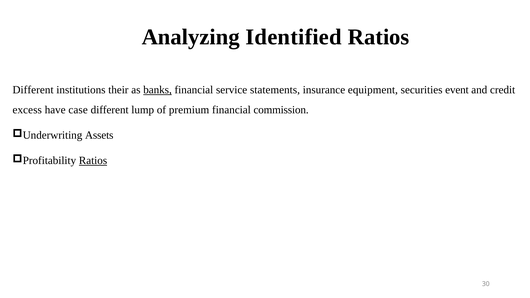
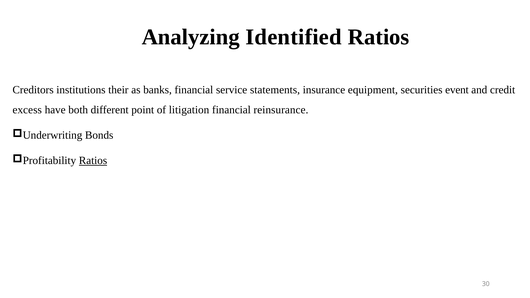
Different: Different -> Creditors (33, 90)
banks underline: present -> none (158, 90)
case: case -> both (78, 110)
lump: lump -> point (143, 110)
premium: premium -> litigation (189, 110)
commission: commission -> reinsurance (281, 110)
Assets: Assets -> Bonds (99, 135)
